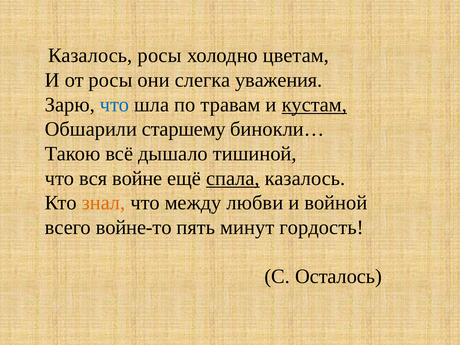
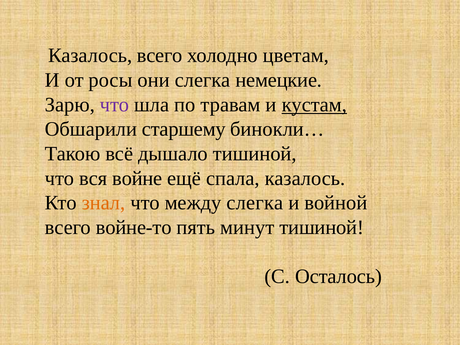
Казалось росы: росы -> всего (160, 56)
уважения: уважения -> немецкие (279, 80)
что colour: blue -> purple (114, 105)
спала underline: present -> none (233, 178)
между любви: любви -> слегка (255, 203)
минут гордость: гордость -> тишиной (322, 227)
